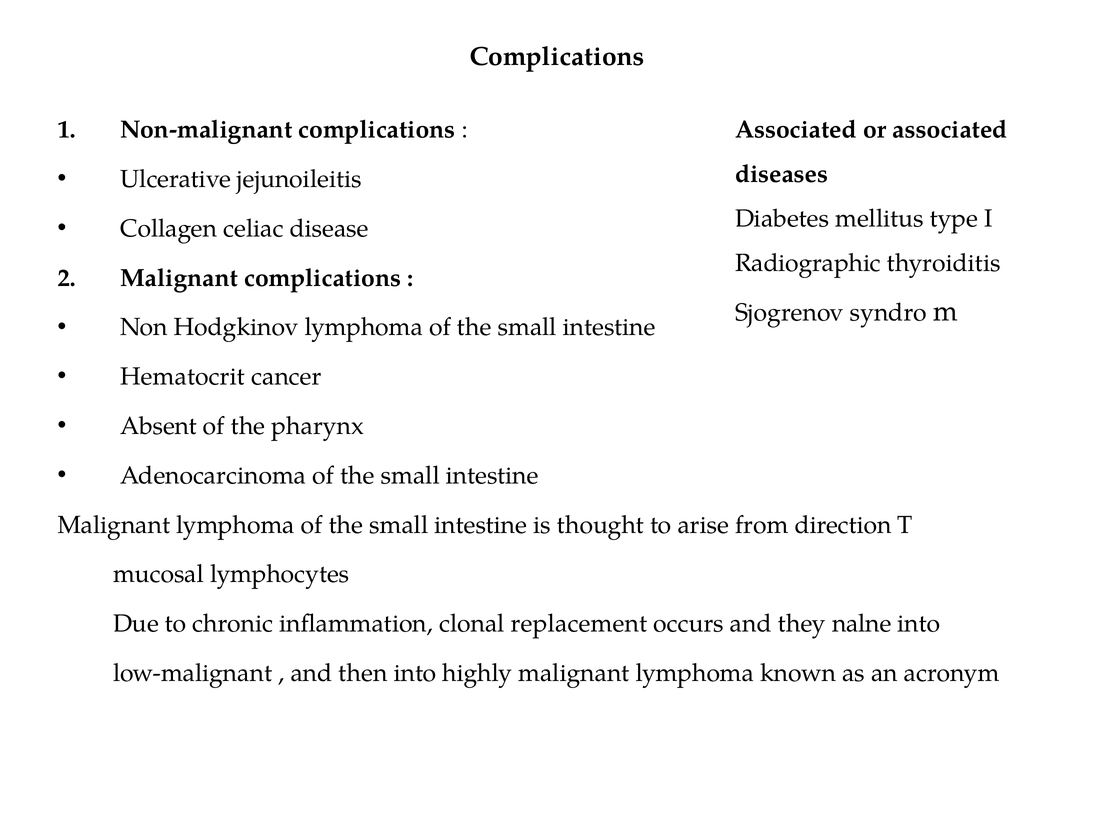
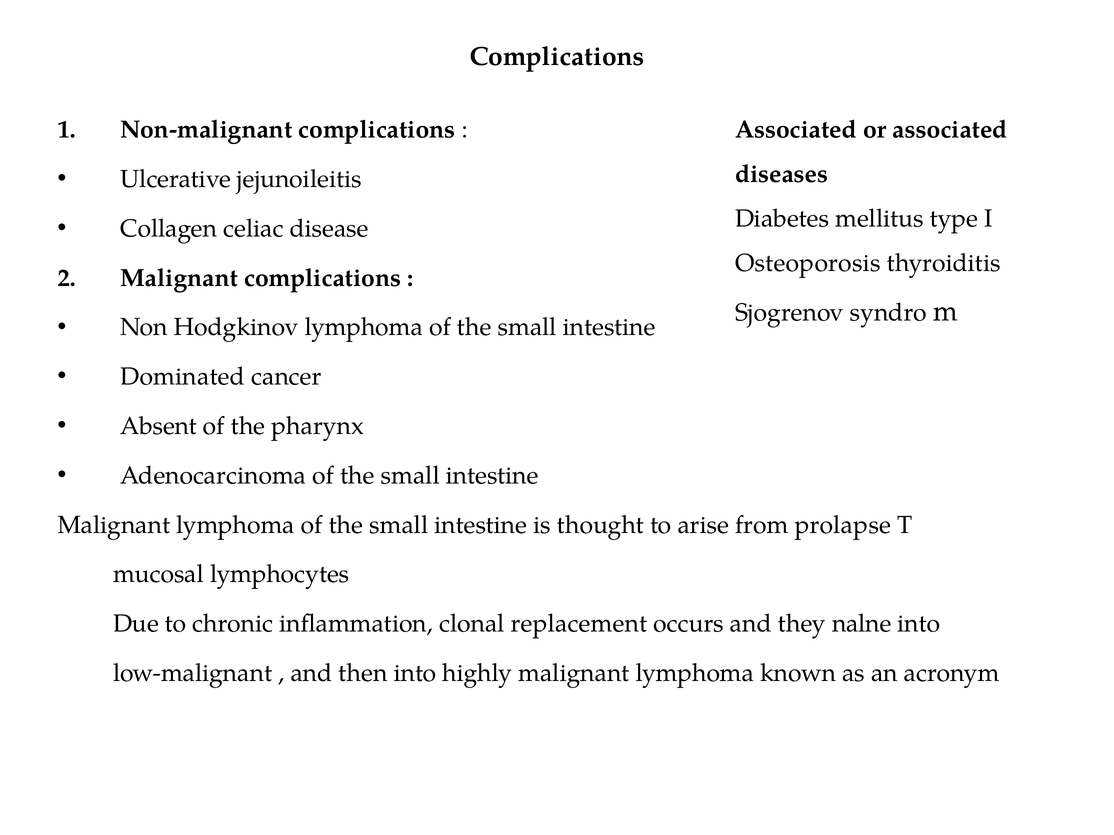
Radiographic: Radiographic -> Osteoporosis (808, 263)
Hematocrit: Hematocrit -> Dominated (183, 377)
direction: direction -> prolapse (843, 525)
